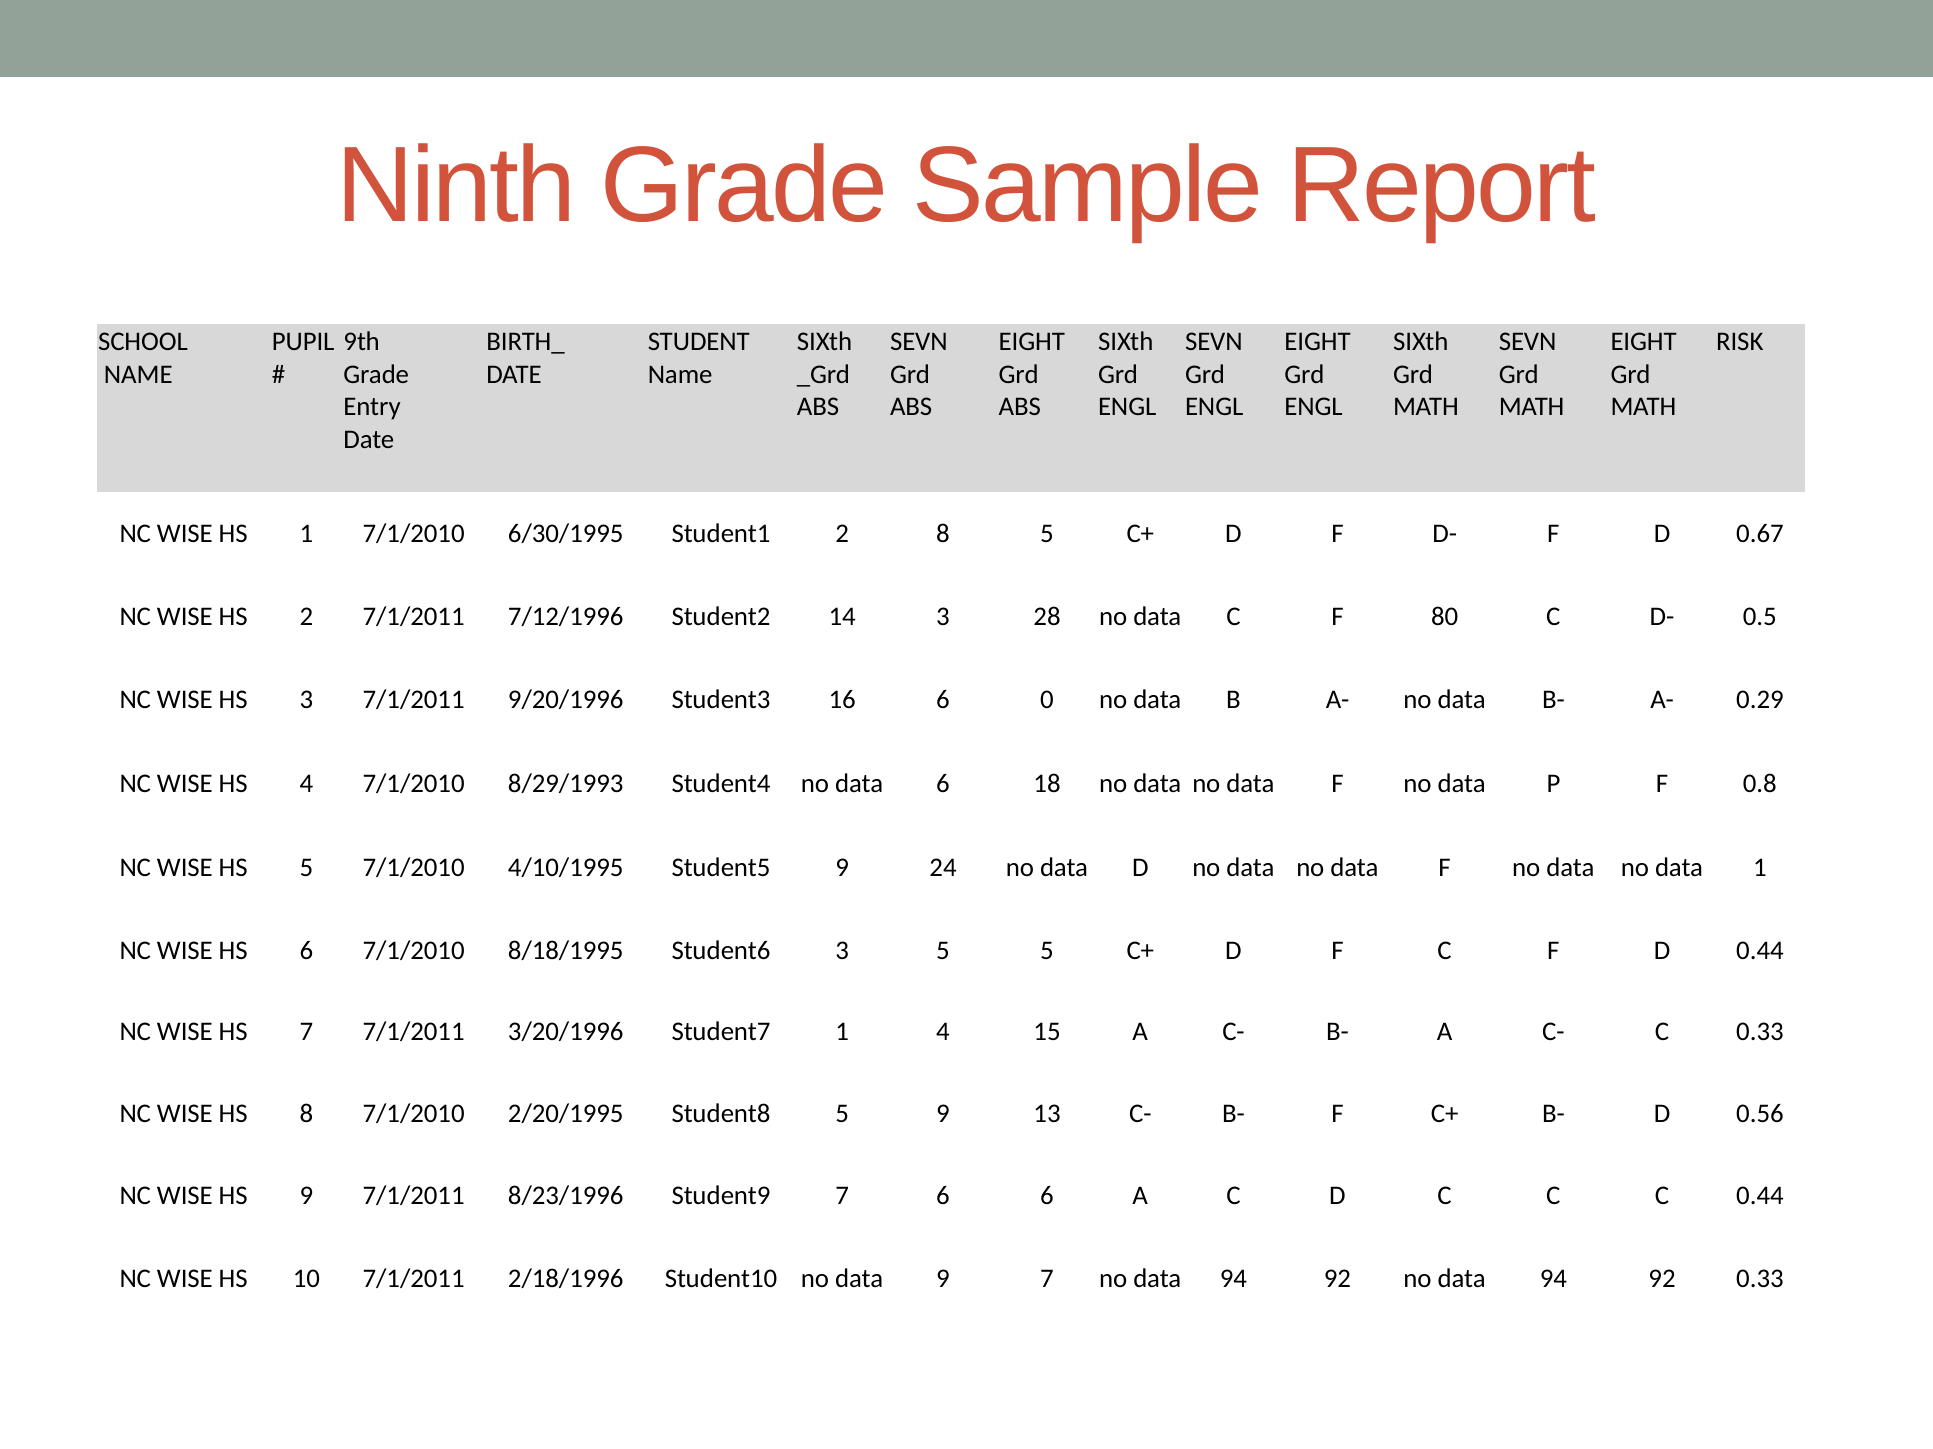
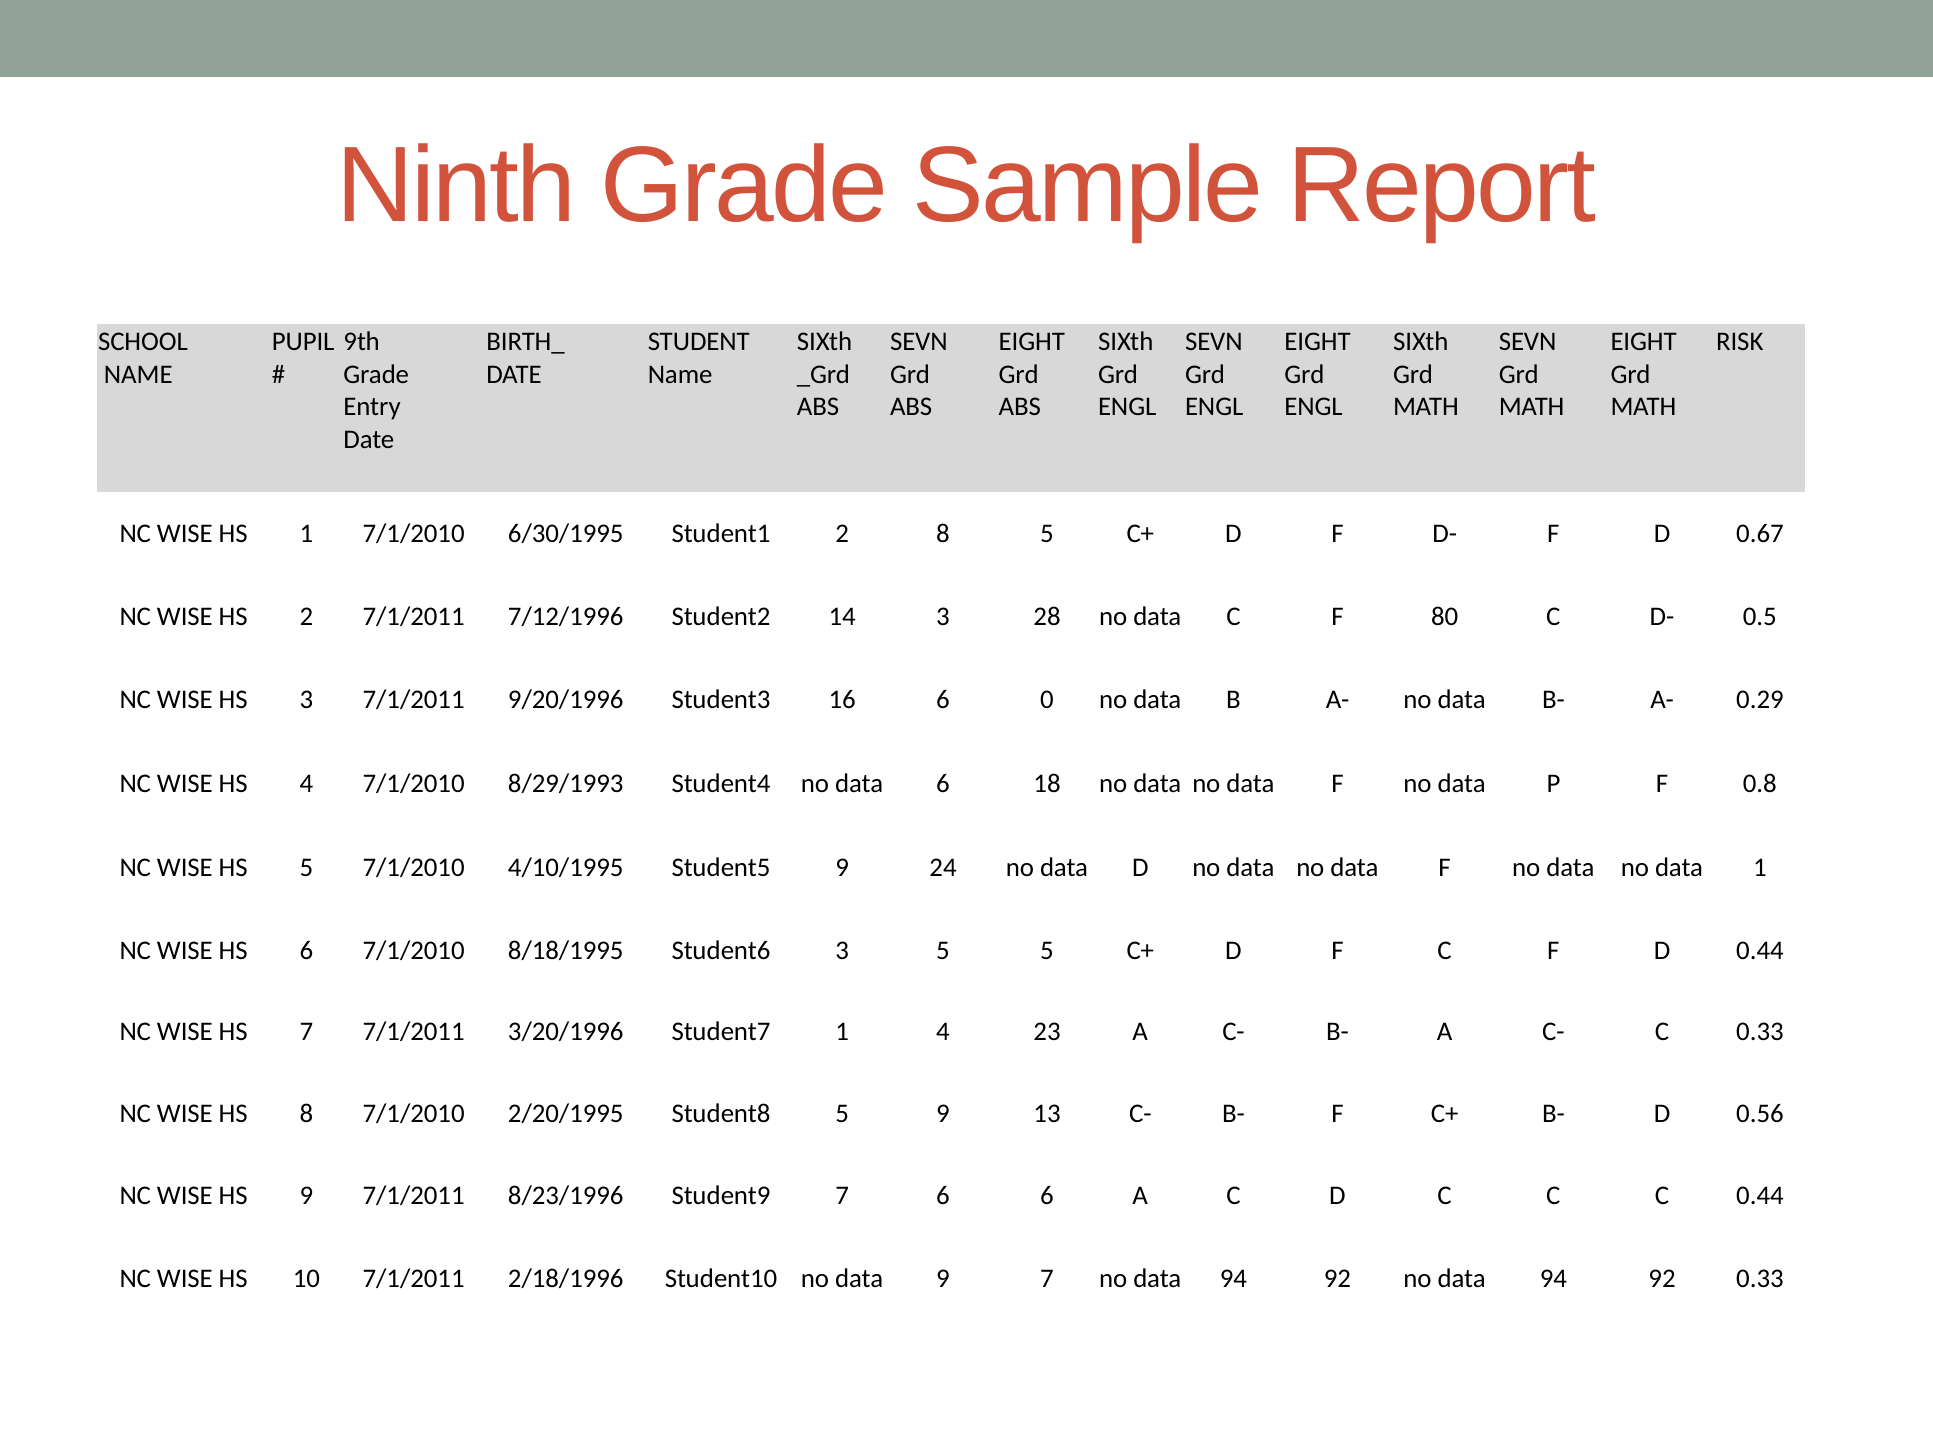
15: 15 -> 23 (1047, 1032)
